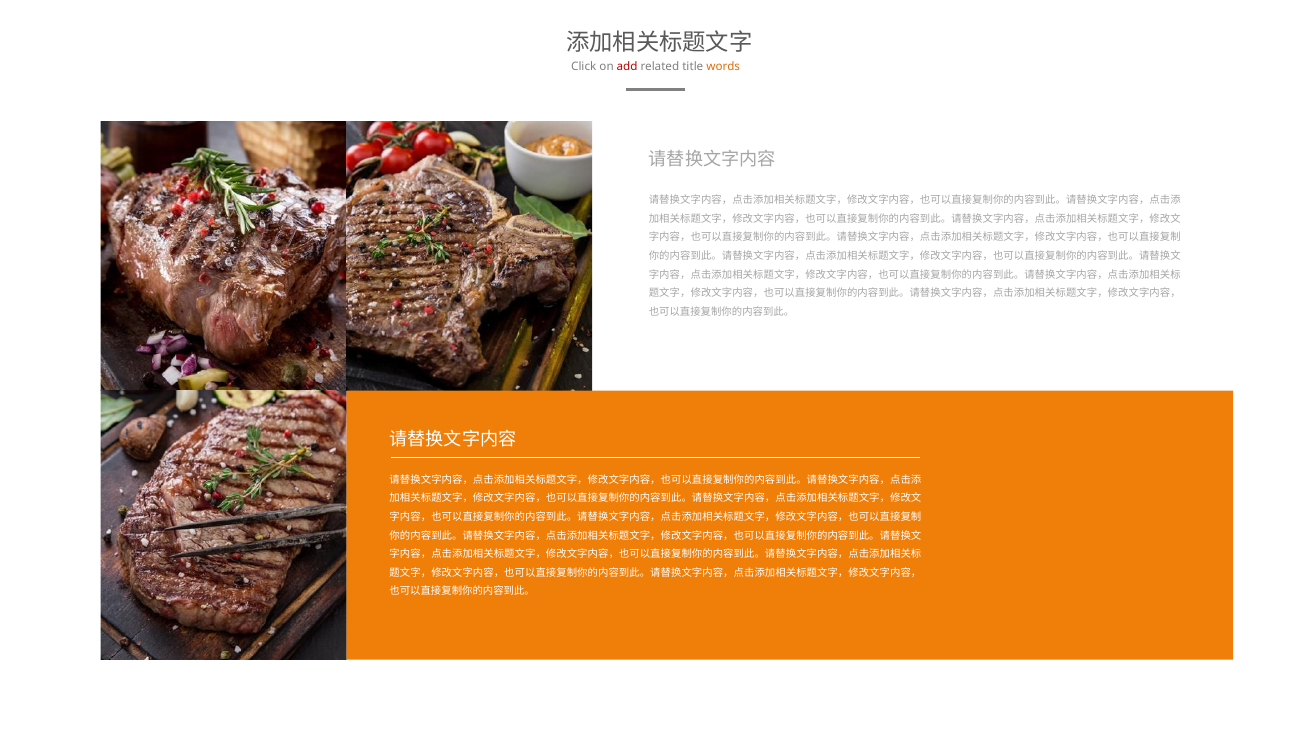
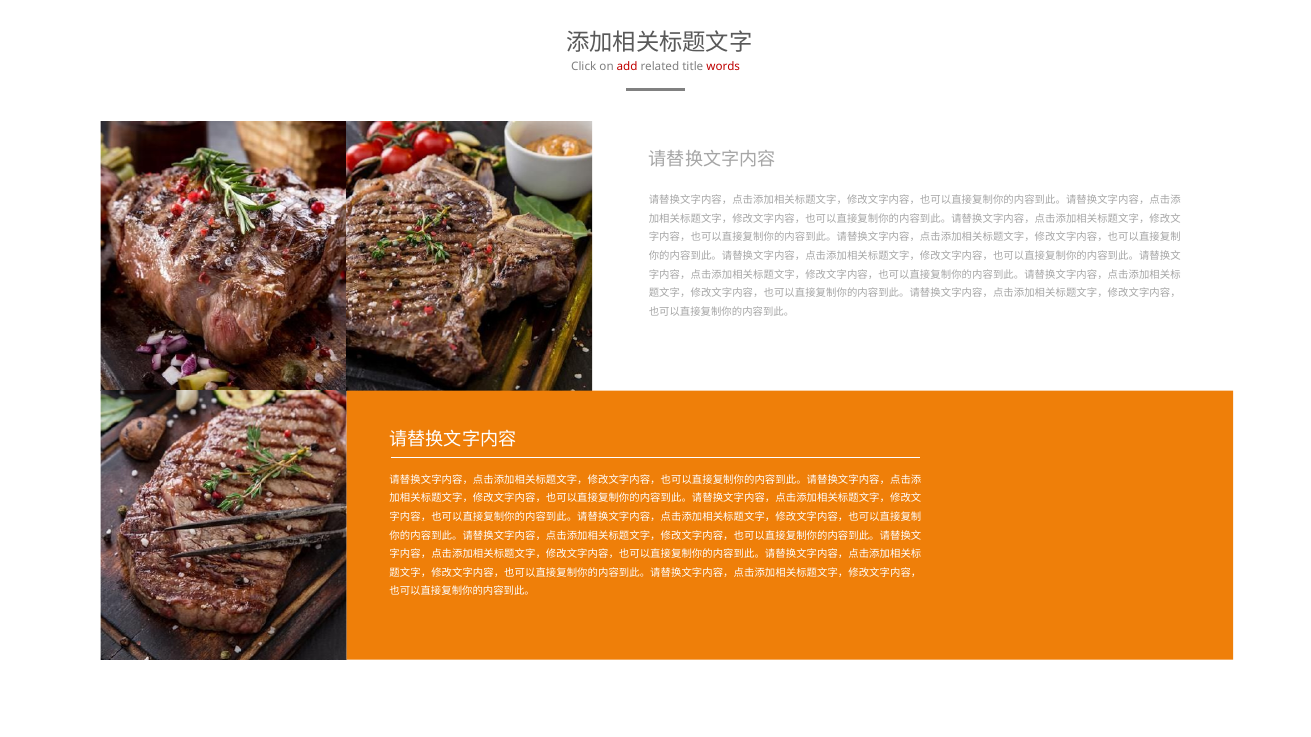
words colour: orange -> red (723, 67)
